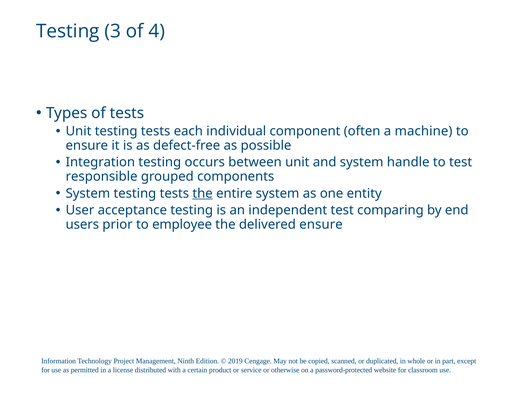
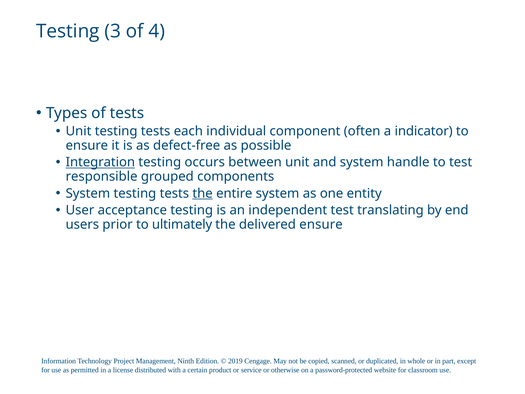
machine: machine -> indicator (424, 131)
Integration underline: none -> present (100, 162)
comparing: comparing -> translating (390, 210)
employee: employee -> ultimately (182, 224)
